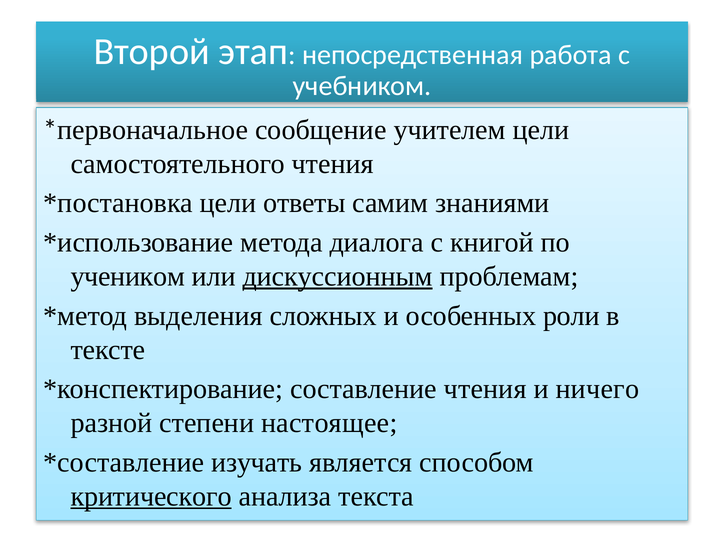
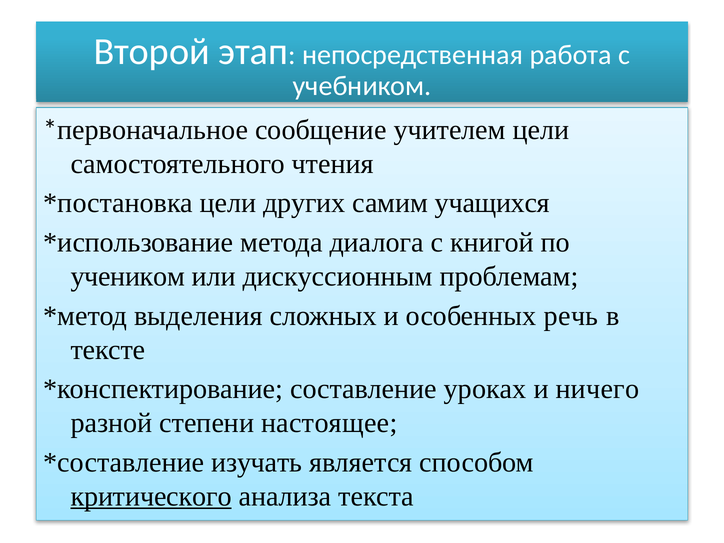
ответы: ответы -> других (304, 203)
знаниями: знаниями -> учащихся (492, 203)
дискуссионным underline: present -> none (338, 276)
роли: роли -> речь (571, 316)
составление чтения: чтения -> уроках (485, 389)
